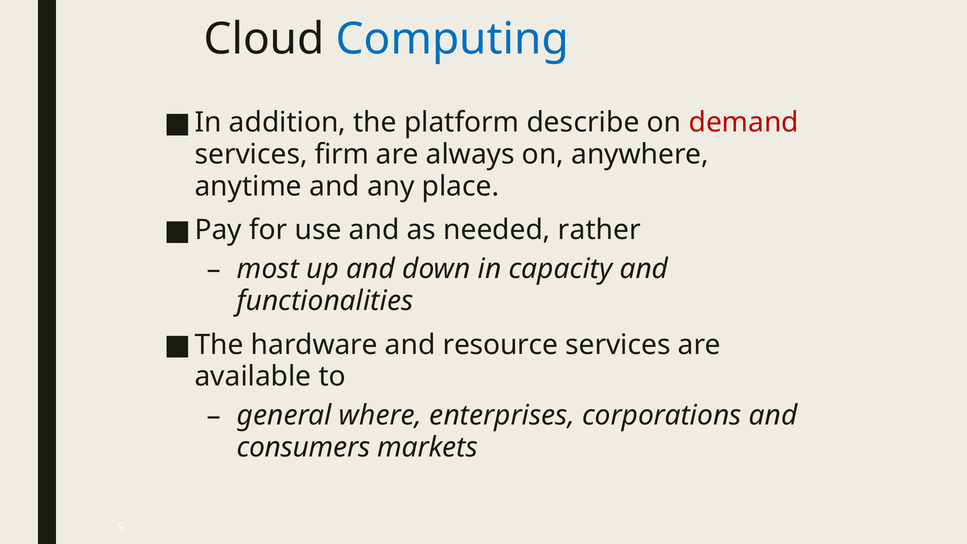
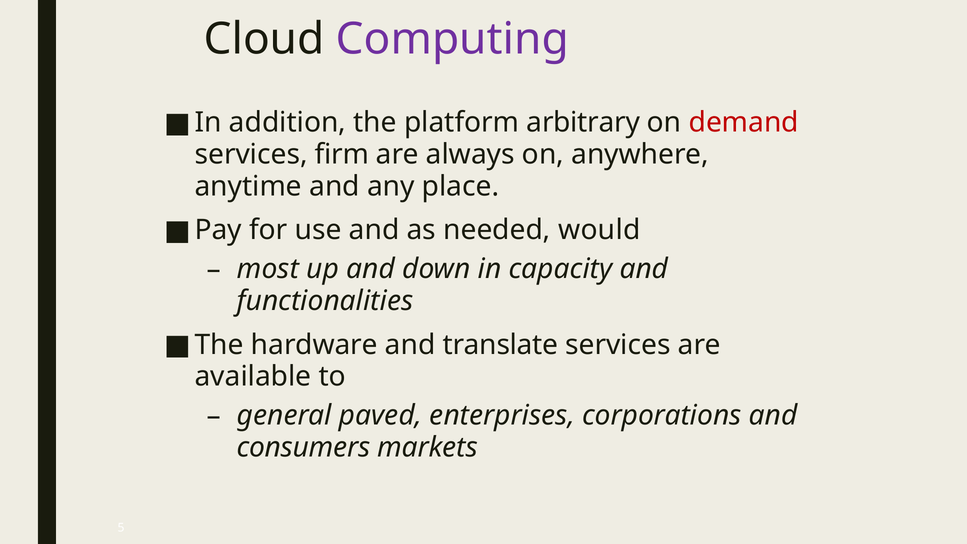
Computing colour: blue -> purple (452, 39)
describe: describe -> arbitrary (583, 123)
rather: rather -> would (599, 230)
resource: resource -> translate (500, 345)
where: where -> paved (380, 416)
